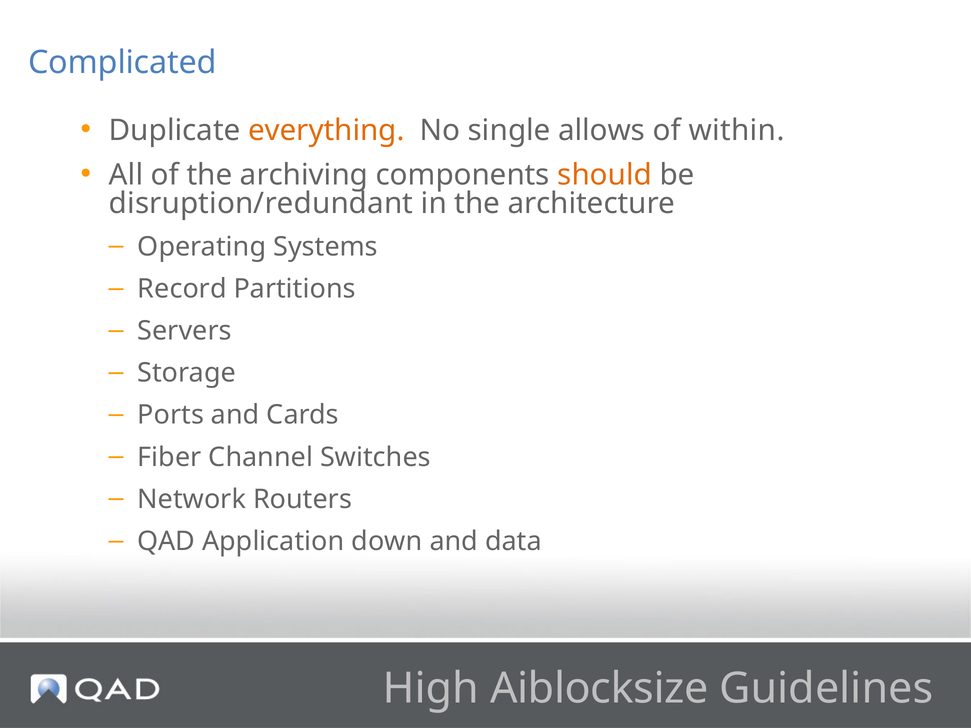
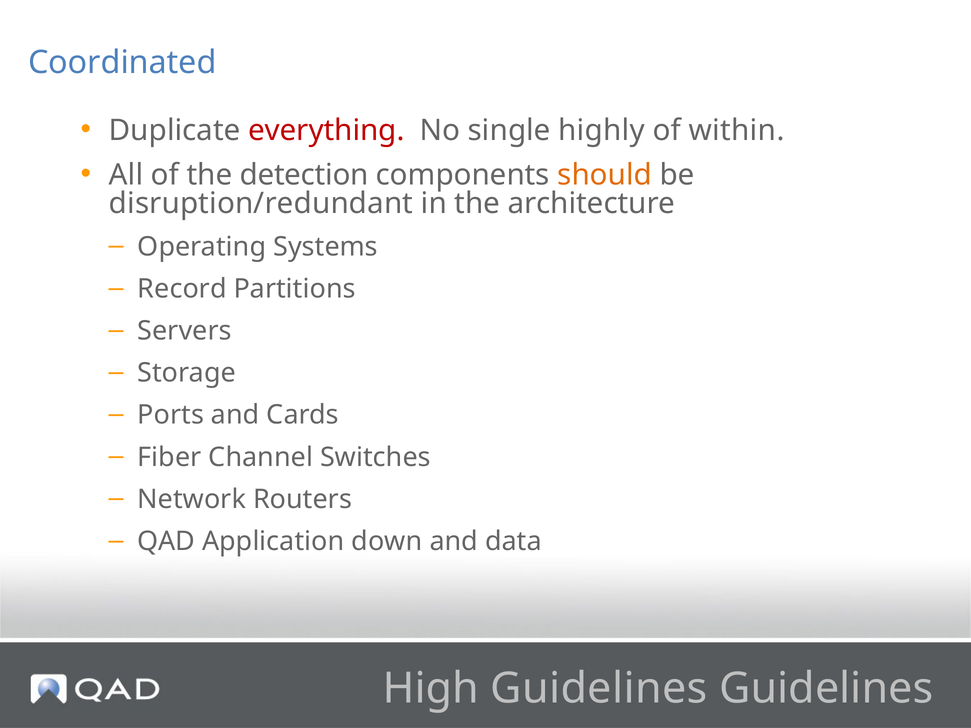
Complicated: Complicated -> Coordinated (122, 63)
everything colour: orange -> red (326, 130)
allows: allows -> highly (601, 130)
archiving: archiving -> detection (304, 175)
High Aiblocksize: Aiblocksize -> Guidelines (599, 689)
